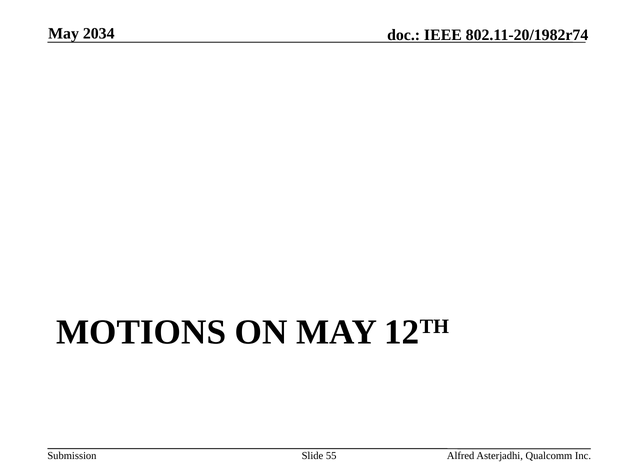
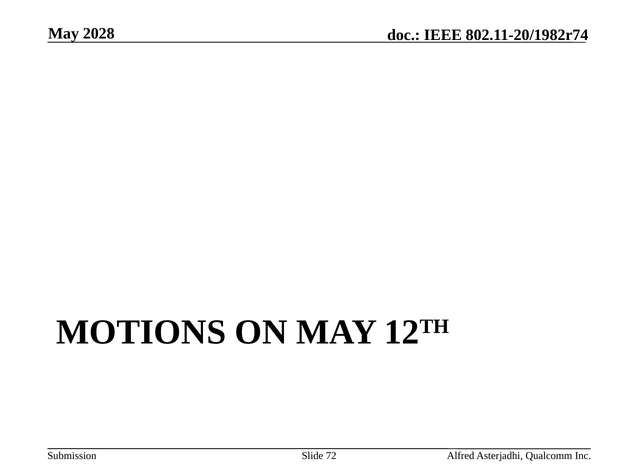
2034: 2034 -> 2028 (99, 34)
55: 55 -> 72 (331, 455)
